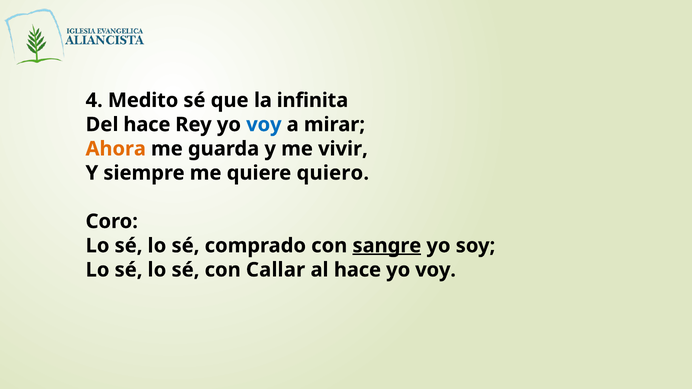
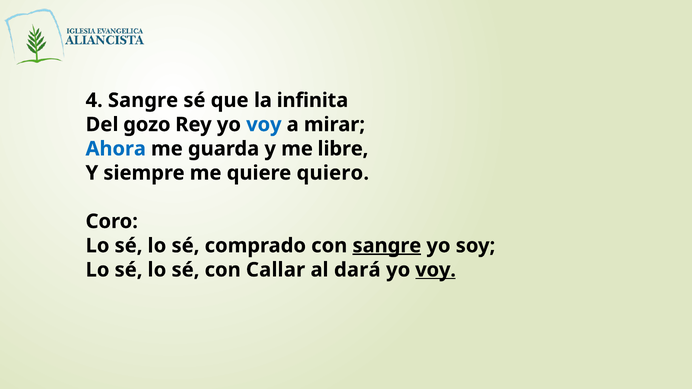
4 Medito: Medito -> Sangre (143, 100)
Del hace: hace -> gozo (147, 125)
Ahora colour: orange -> blue (116, 149)
vivir: vivir -> libre (343, 149)
al hace: hace -> dará (357, 270)
voy underline: none -> present (436, 270)
